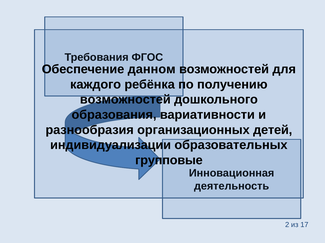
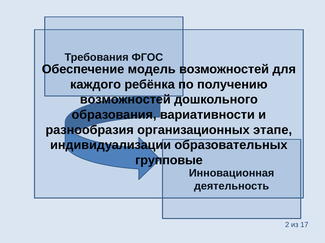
данном: данном -> модель (152, 70)
детей: детей -> этапе (273, 130)
